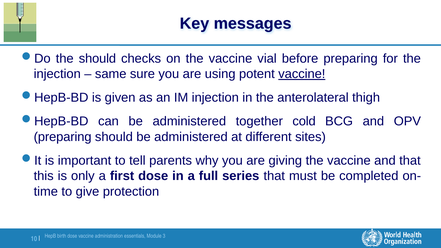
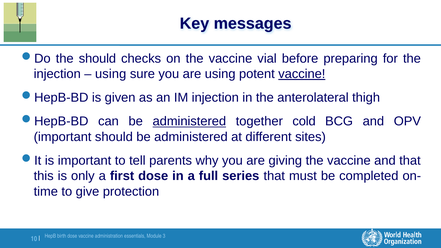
same: same -> using (111, 74)
administered underline: none -> present (189, 121)
preparing: preparing -> important (63, 137)
